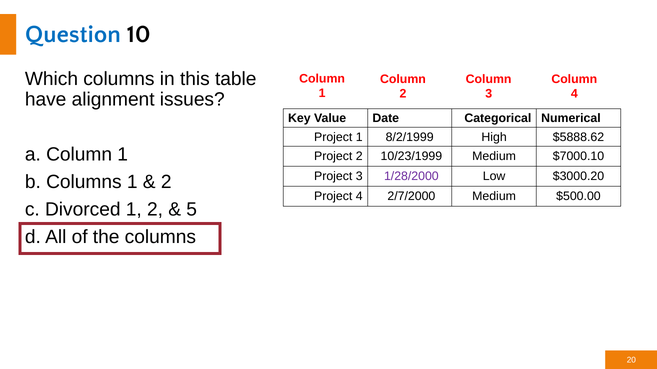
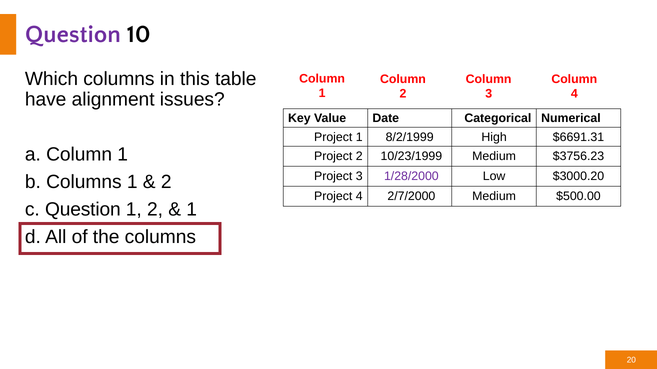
Question colour: blue -> purple (73, 34)
$5888.62: $5888.62 -> $6691.31 (578, 137)
$7000.10: $7000.10 -> $3756.23 (578, 157)
c Divorced: Divorced -> Question (83, 210)
5: 5 -> 1 (192, 210)
